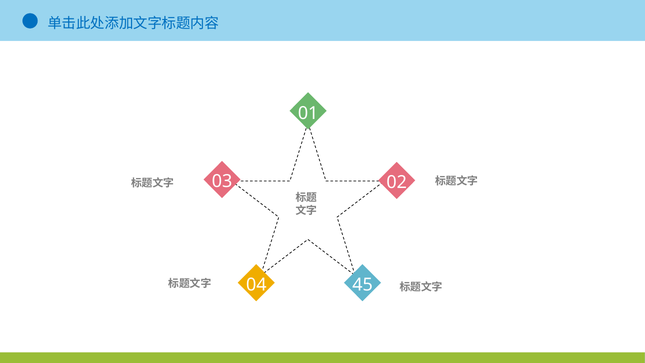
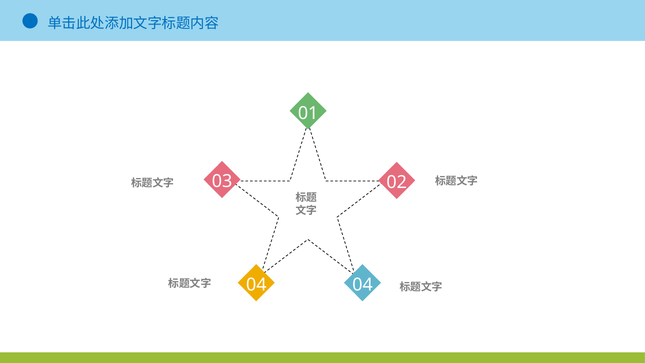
04 45: 45 -> 04 (363, 284)
